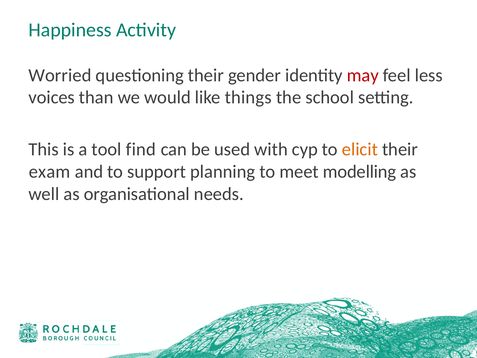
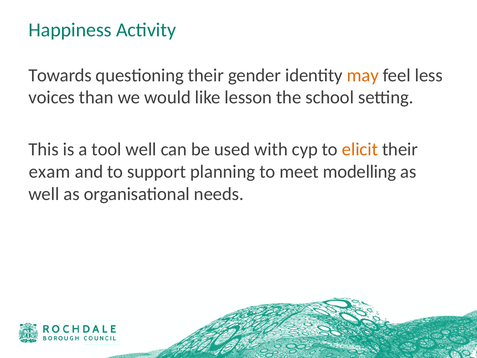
Worried: Worried -> Towards (60, 75)
may colour: red -> orange (363, 75)
things: things -> lesson (248, 97)
tool find: find -> well (141, 149)
